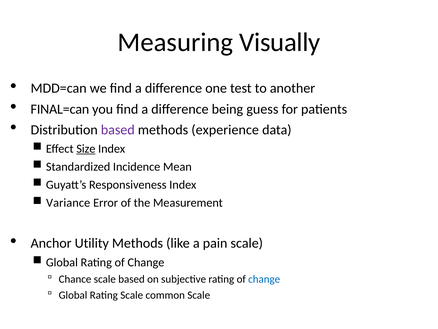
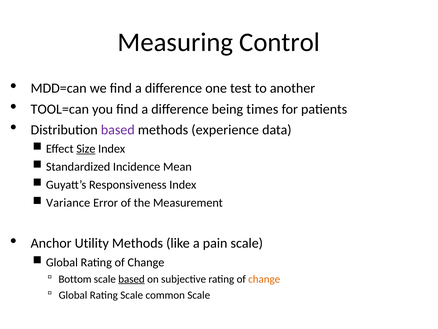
Visually: Visually -> Control (280, 42)
FINAL=can: FINAL=can -> TOOL=can (60, 109)
guess: guess -> times (262, 109)
Chance: Chance -> Bottom (75, 279)
based underline: none -> present (132, 279)
change colour: blue -> orange (264, 279)
